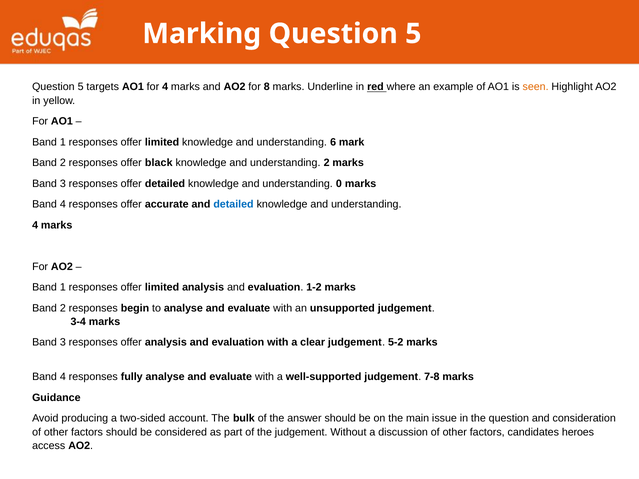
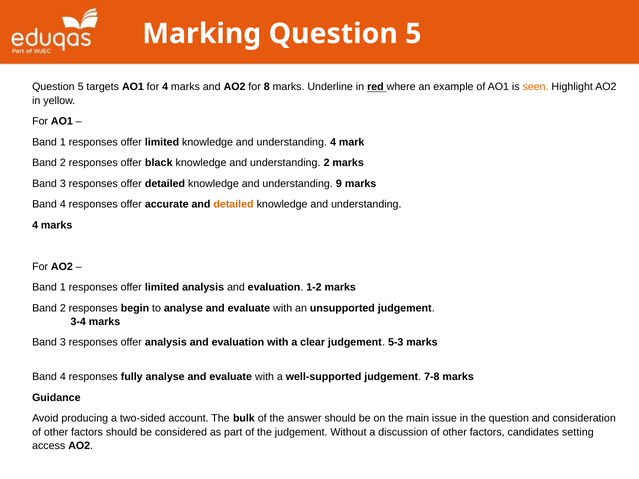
6: 6 -> 4 (333, 142)
0: 0 -> 9 (339, 184)
detailed colour: blue -> orange (233, 204)
5-2: 5-2 -> 5-3 (396, 343)
heroes: heroes -> setting (578, 432)
